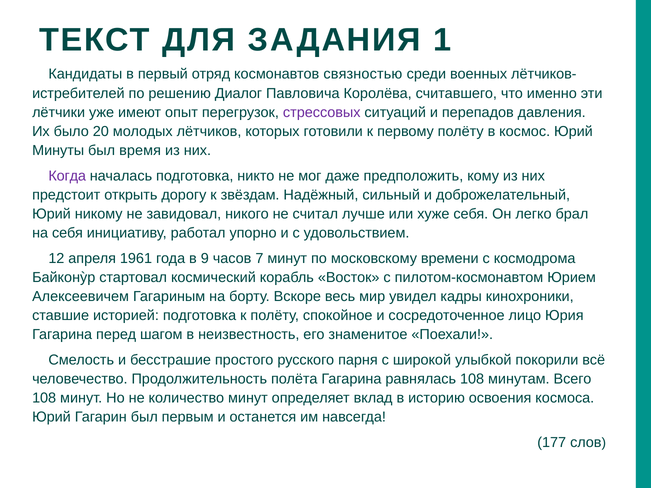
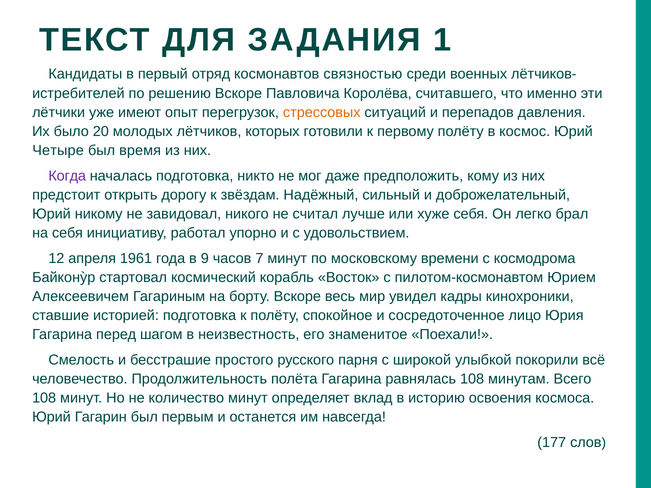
решению Диалог: Диалог -> Вскоре (238, 93)
стрессовых colour: purple -> orange (322, 112)
Минуты: Минуты -> Четыре (58, 150)
